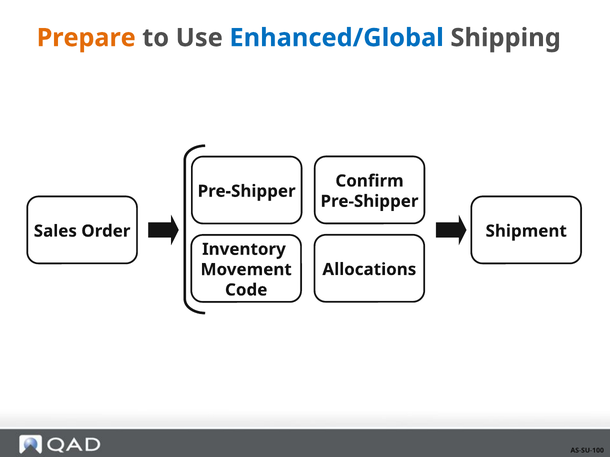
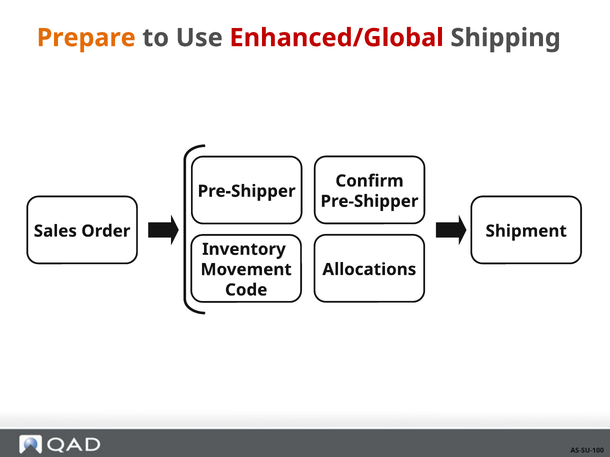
Enhanced/Global colour: blue -> red (337, 38)
